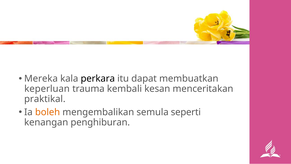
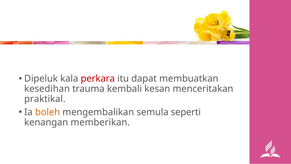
Mereka: Mereka -> Dipeluk (41, 79)
perkara colour: black -> red (98, 79)
keperluan: keperluan -> kesedihan (47, 89)
penghiburan: penghiburan -> memberikan (100, 122)
